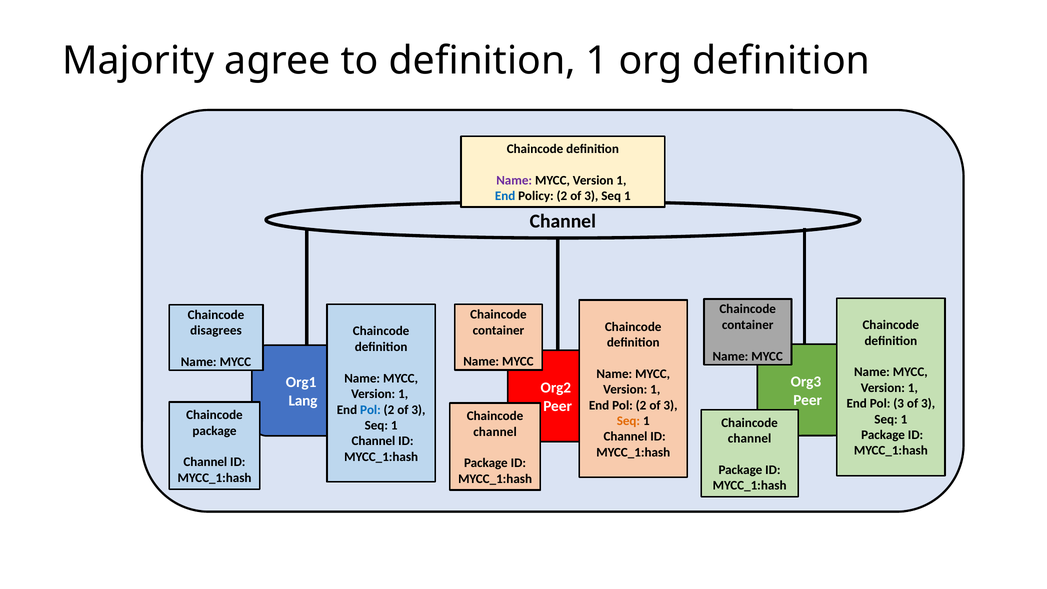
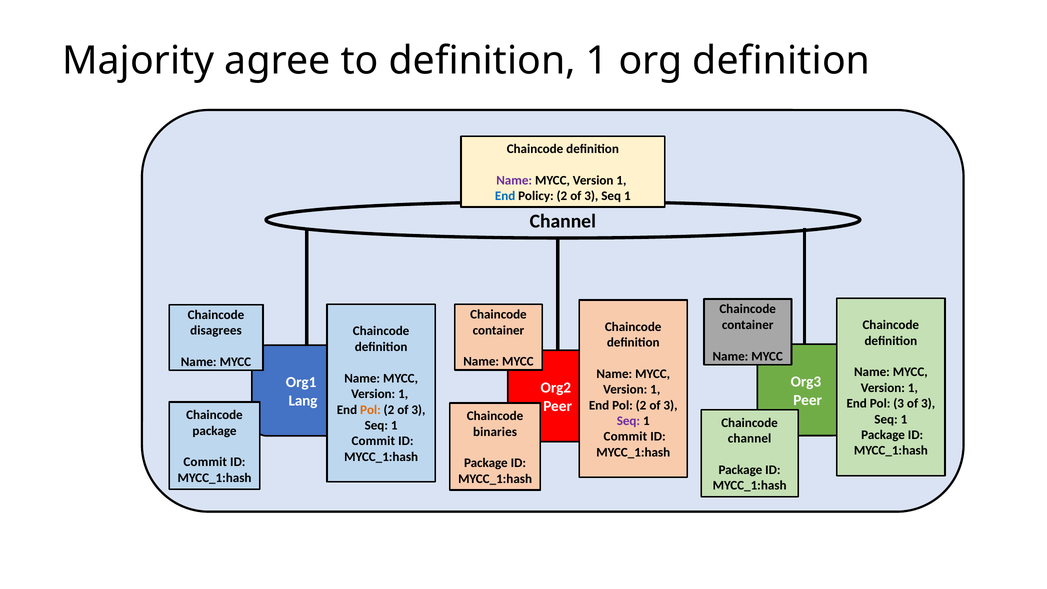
Pol colour: blue -> orange (370, 410)
Seq colour: orange -> purple (628, 421)
channel: channel -> binaries (495, 432)
Channel: Channel -> Commit (625, 437)
Channel: Channel -> Commit (373, 441)
Channel: Channel -> Commit (205, 462)
